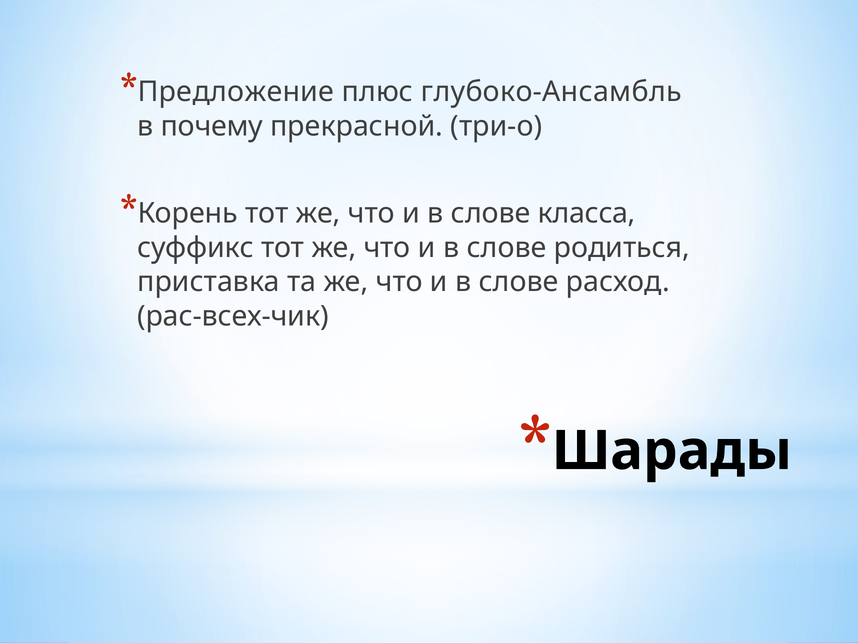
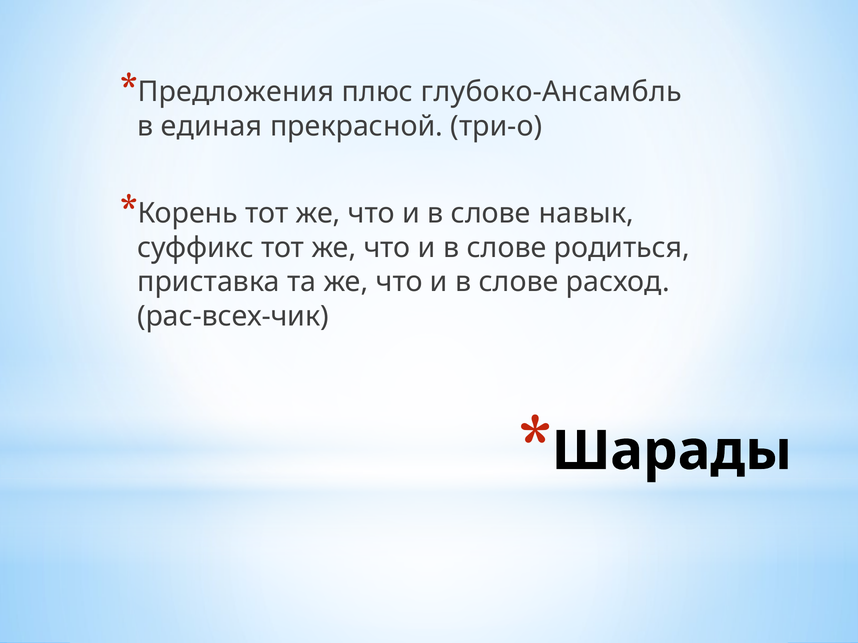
Предложение: Предложение -> Предложения (236, 92)
почему: почему -> единая (212, 126)
класса: класса -> навык (586, 214)
